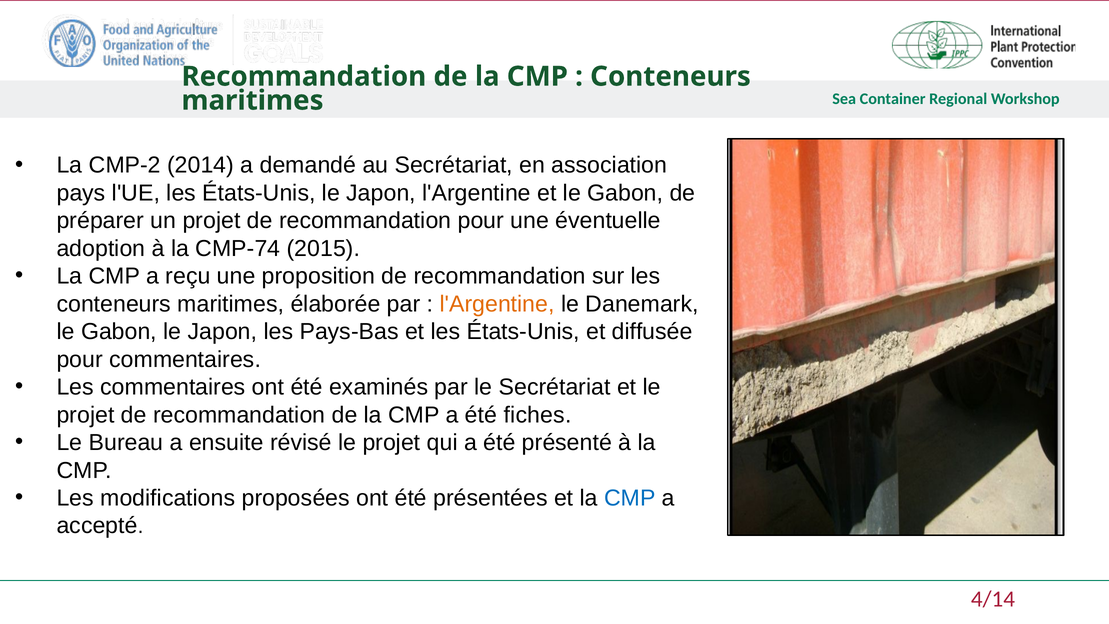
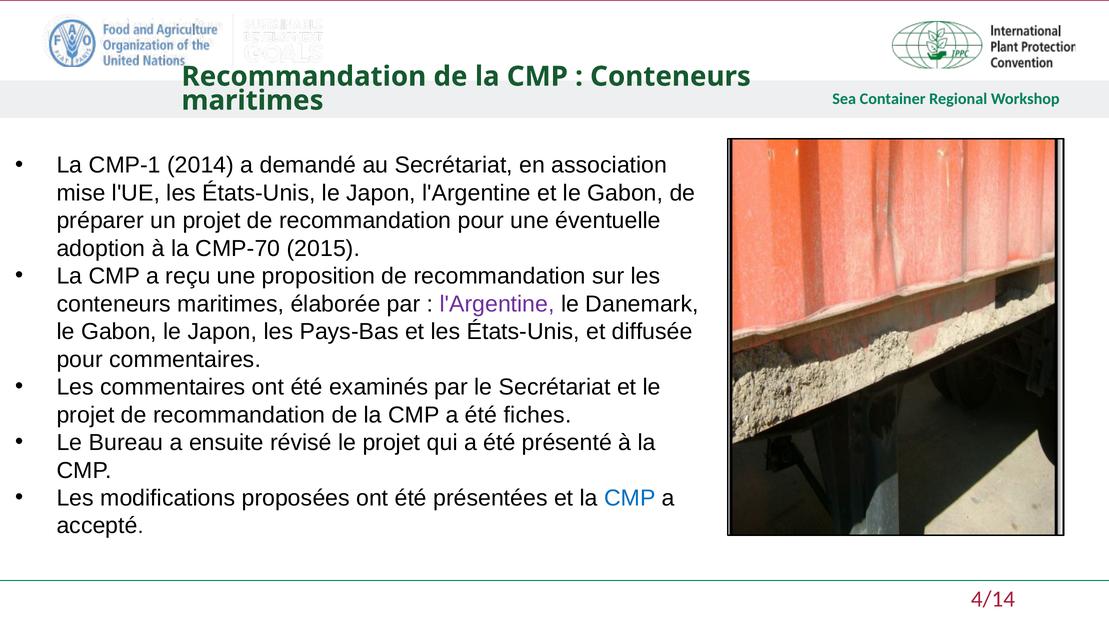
CMP-2: CMP-2 -> CMP-1 (125, 165)
pays: pays -> mise (81, 193)
CMP-74: CMP-74 -> CMP-70 (238, 248)
l'Argentine colour: orange -> purple (497, 304)
